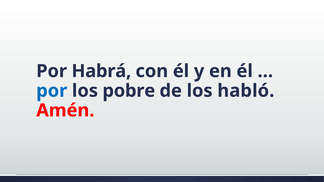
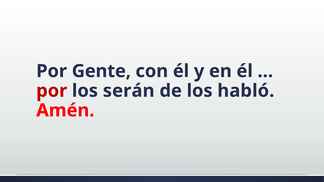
Habrá: Habrá -> Gente (101, 71)
por colour: blue -> red (52, 91)
pobre: pobre -> serán (129, 91)
